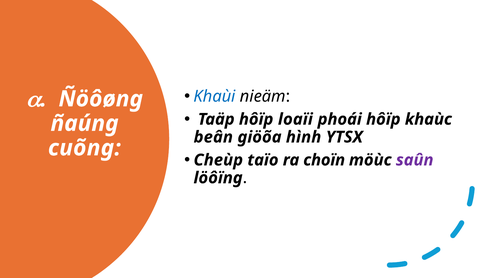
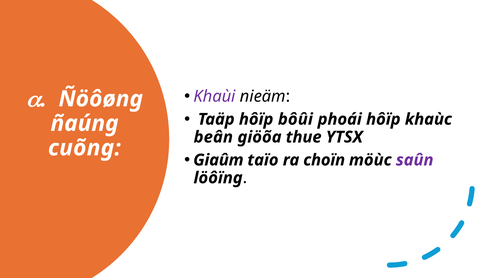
Khaùi colour: blue -> purple (215, 96)
loaïi: loaïi -> bôûi (295, 119)
hình: hình -> thue (304, 137)
Cheùp: Cheùp -> Giaûm (218, 160)
